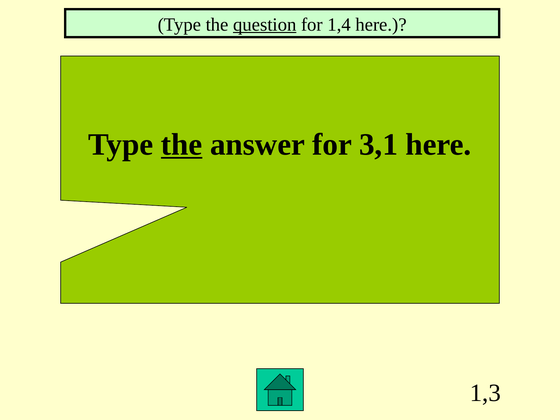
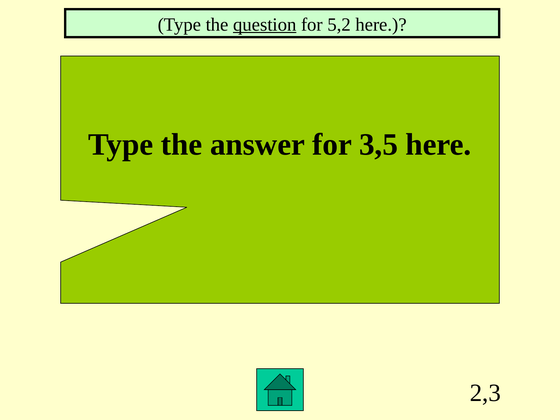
1,4: 1,4 -> 5,2 (339, 25)
the underline: present -> none (182, 144)
3,1: 3,1 -> 3,5 (378, 144)
1,3: 1,3 -> 2,3 (485, 393)
